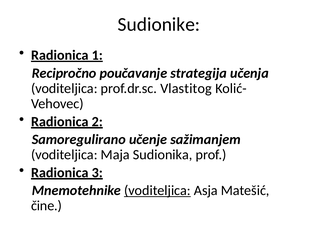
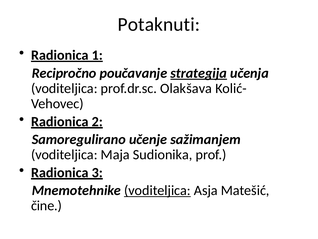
Sudionike: Sudionike -> Potaknuti (159, 24)
strategija underline: none -> present (199, 73)
Vlastitog: Vlastitog -> Olakšava (186, 88)
